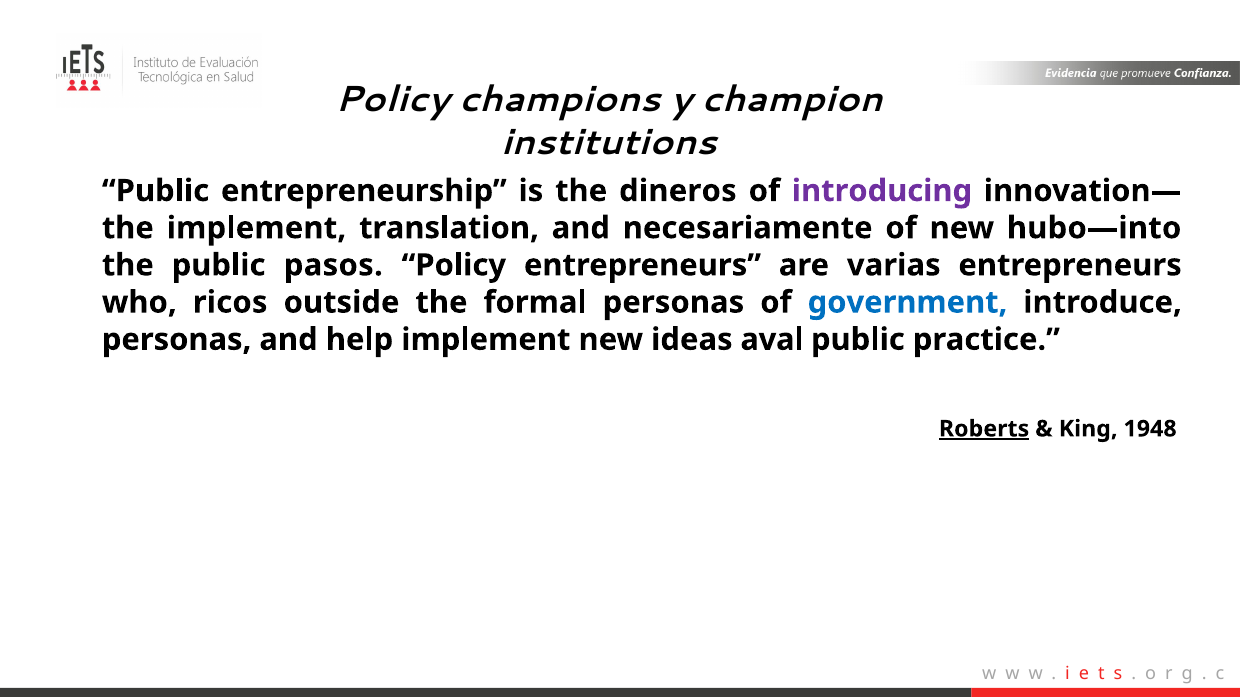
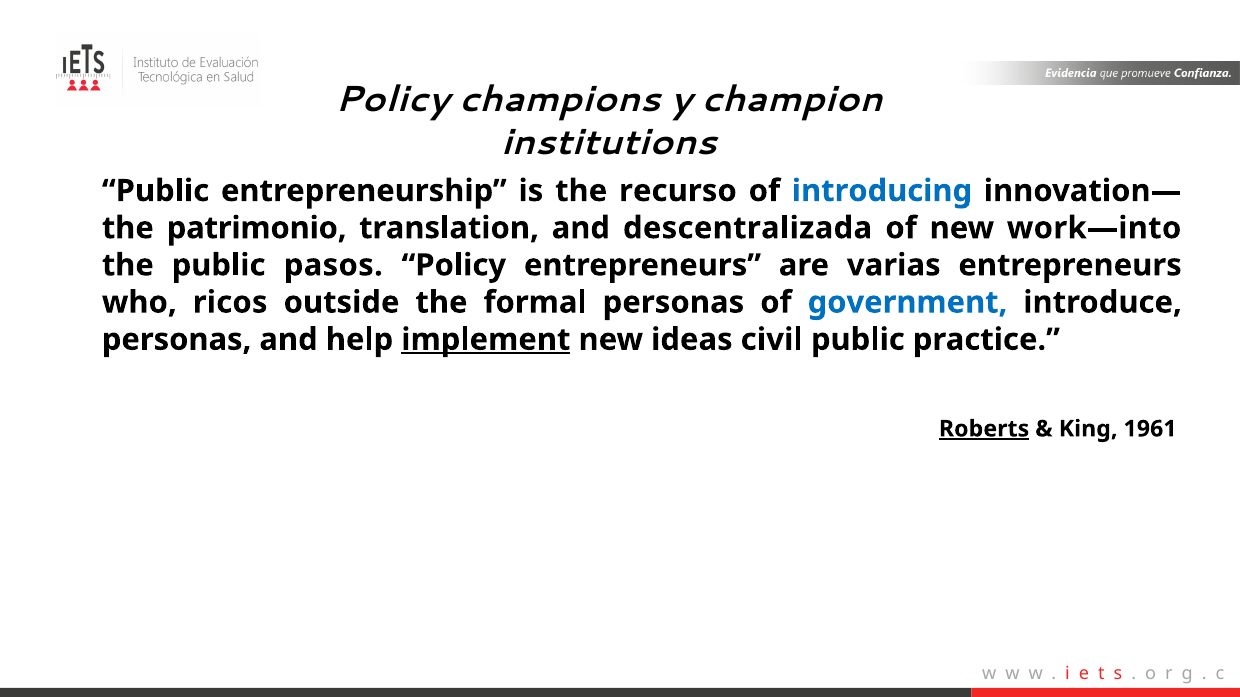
dineros: dineros -> recurso (678, 191)
introducing colour: purple -> blue (882, 191)
the implement: implement -> patrimonio (257, 228)
necesariamente: necesariamente -> descentralizada (748, 228)
hubo—into: hubo—into -> work—into (1094, 228)
implement underline: none -> present (486, 340)
aval: aval -> civil (772, 340)
1948: 1948 -> 1961 (1150, 429)
